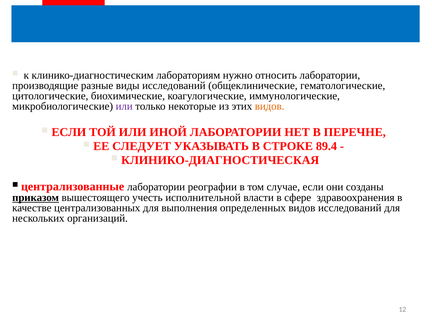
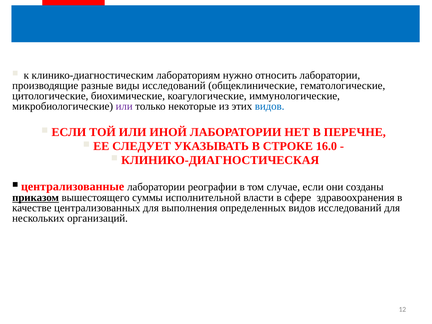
видов colour: orange -> blue (270, 106)
89.4: 89.4 -> 16.0 (326, 146)
учесть: учесть -> суммы (148, 198)
